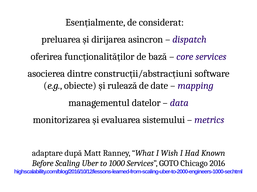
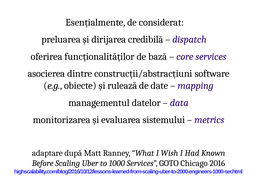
asincron: asincron -> credibilă (146, 40)
